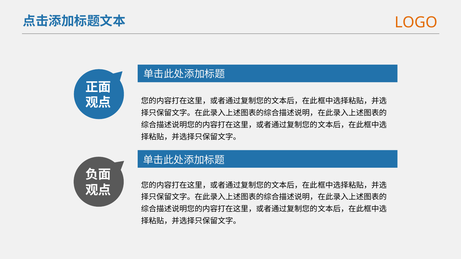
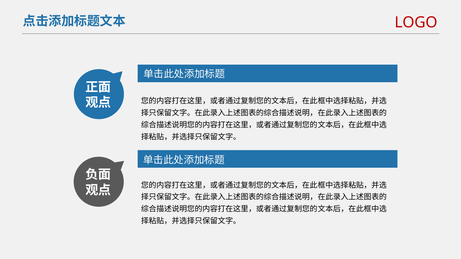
LOGO colour: orange -> red (416, 22)
